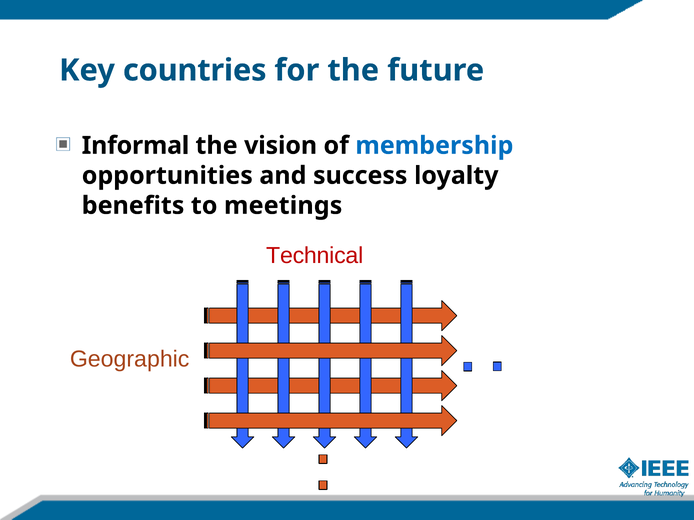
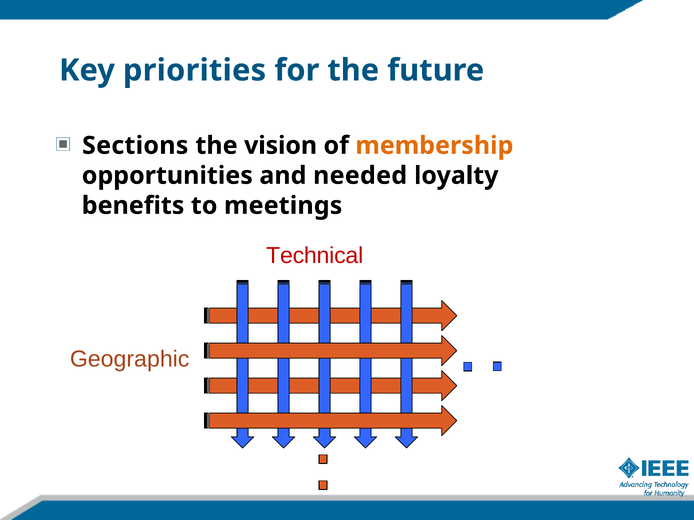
countries: countries -> priorities (195, 70)
Informal: Informal -> Sections (135, 146)
membership colour: blue -> orange (434, 146)
success: success -> needed (360, 176)
